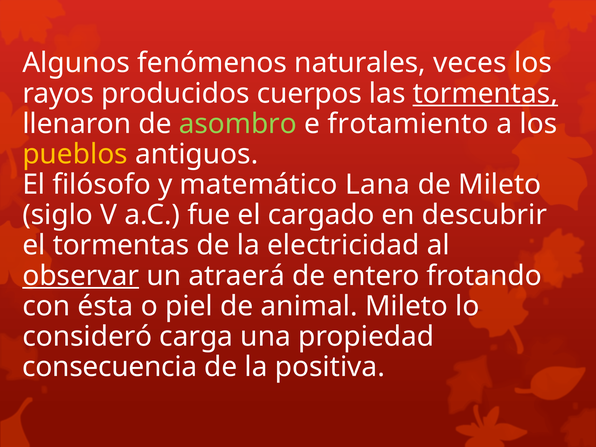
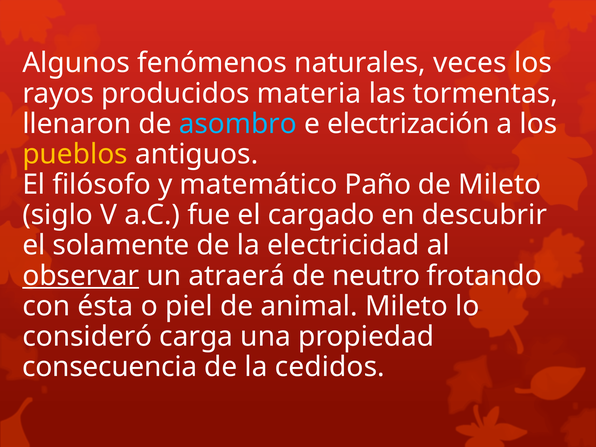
cuerpos: cuerpos -> materia (309, 93)
tormentas underline: present -> none (485, 93)
asombro colour: light green -> light blue (238, 124)
frotamiento: frotamiento -> electrización (408, 124)
Lana: Lana -> Paño (378, 185)
el tormentas: tormentas -> solamente (121, 245)
entero: entero -> neutro (376, 276)
positiva: positiva -> cedidos (330, 367)
